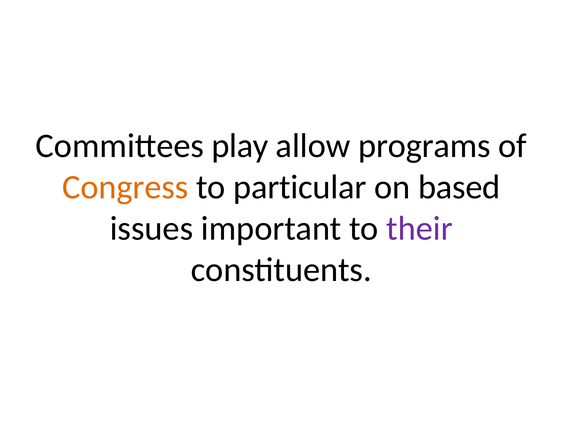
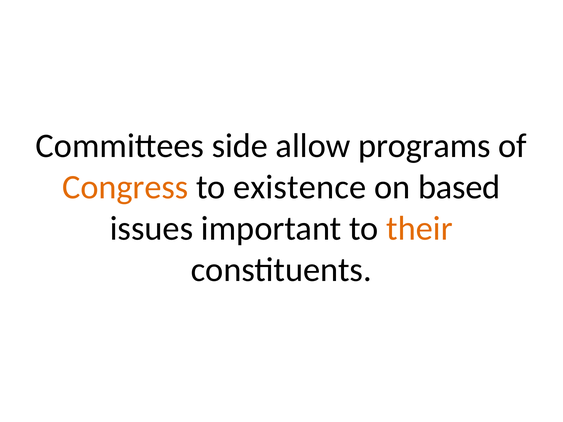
play: play -> side (240, 146)
particular: particular -> existence (300, 187)
their colour: purple -> orange (419, 229)
